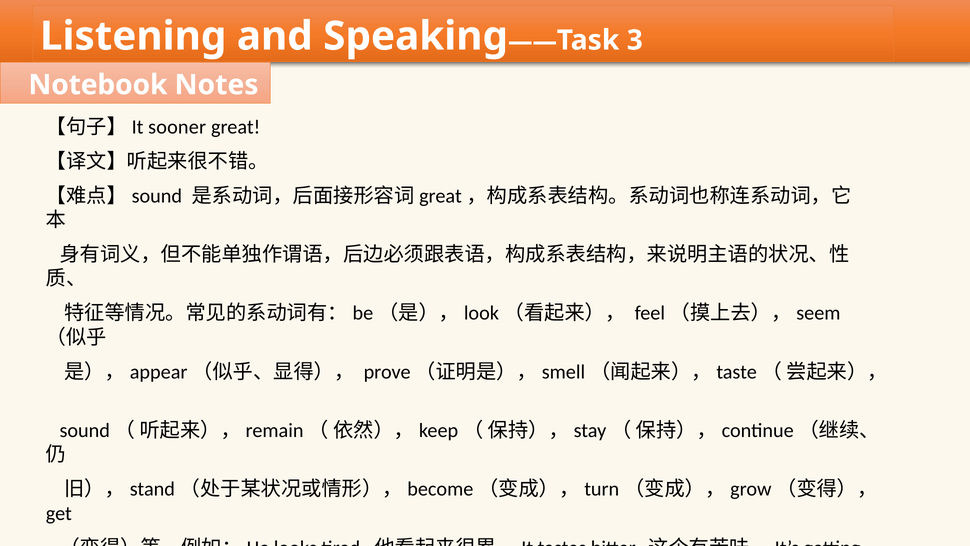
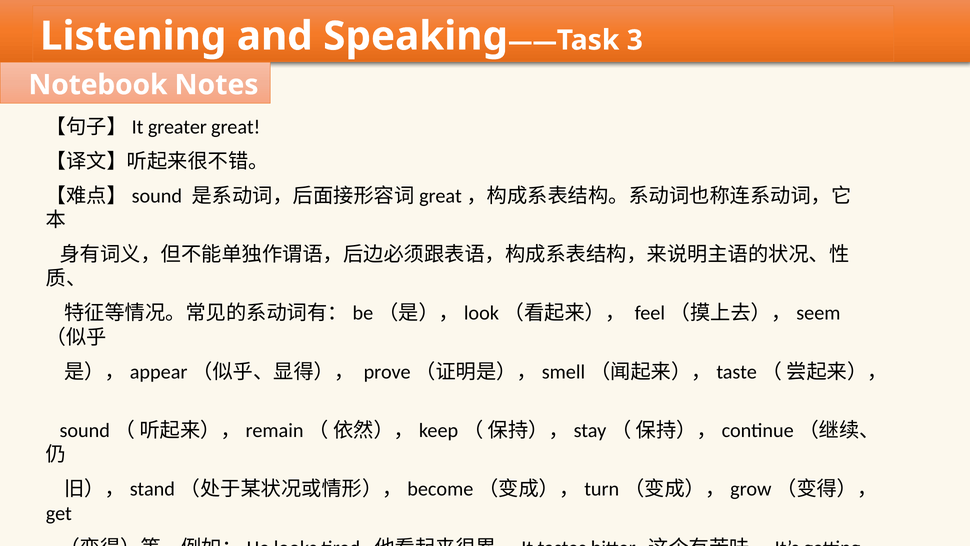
sooner: sooner -> greater (177, 127)
